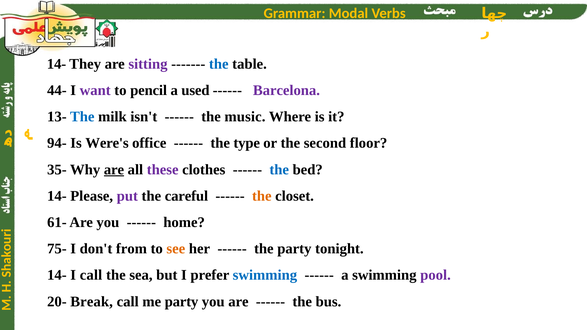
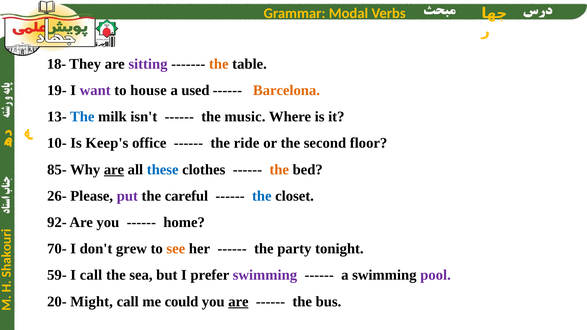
14-: 14- -> 18- (57, 64)
the colour: blue -> orange (219, 64)
44-: 44- -> 19- (57, 90)
pencil: pencil -> house (148, 90)
Barcelona colour: purple -> orange (286, 90)
94-: 94- -> 10- (57, 143)
Were's: Were's -> Keep's (107, 143)
type: type -> ride (247, 143)
35-: 35- -> 85- (57, 170)
these colour: purple -> blue (163, 170)
the colour: blue -> orange (279, 170)
14-: 14- -> 26- (57, 196)
the colour: orange -> blue (262, 196)
61-: 61- -> 92- (57, 222)
75-: 75- -> 70- (57, 249)
from: from -> grew (131, 249)
14-: 14- -> 59- (57, 275)
swimming colour: blue -> purple (265, 275)
Break: Break -> Might (92, 302)
me party: party -> could (182, 302)
are underline: none -> present (238, 302)
